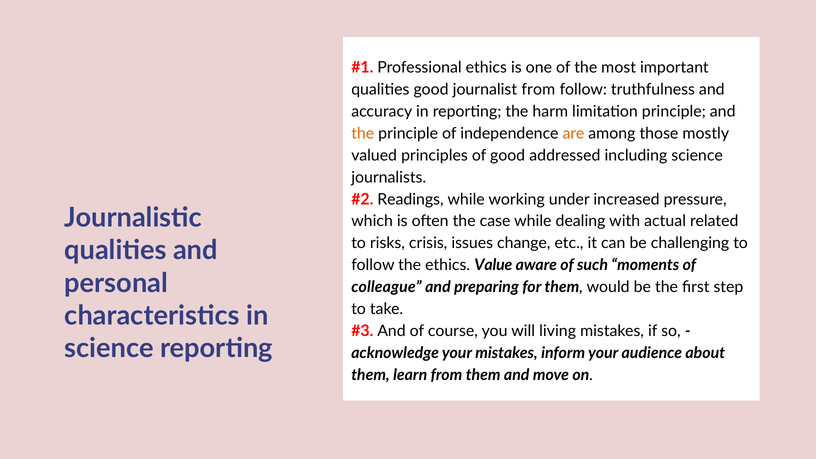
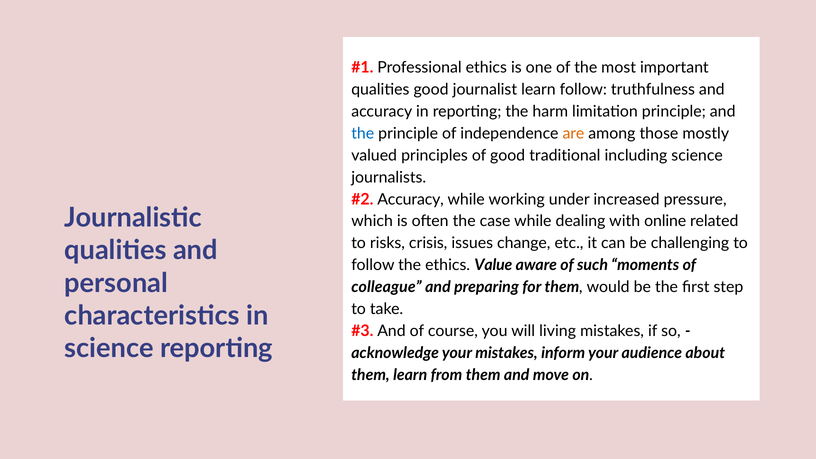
journalist from: from -> learn (538, 90)
the colour: orange -> blue (363, 133)
addressed: addressed -> traditional (565, 155)
Readings: Readings -> Accuracy (411, 199)
actual: actual -> online (665, 221)
